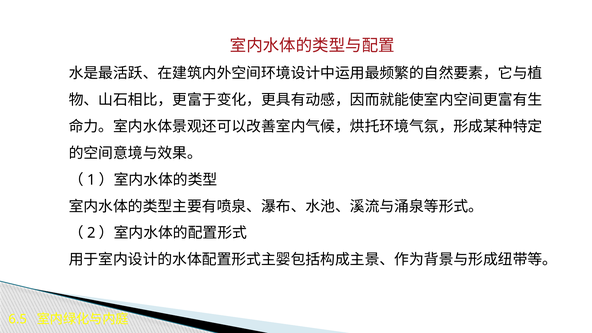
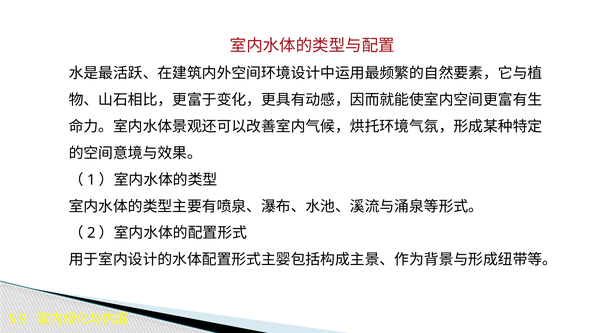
6.5: 6.5 -> 5.9 (18, 319)
